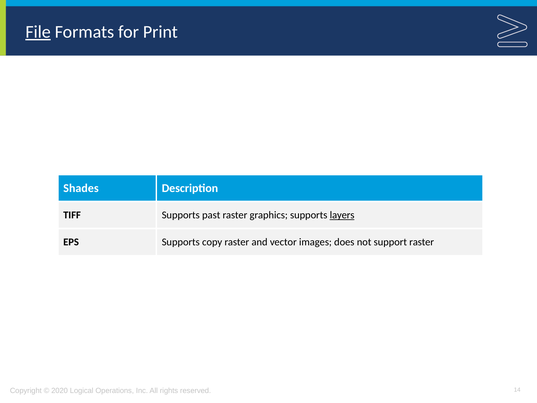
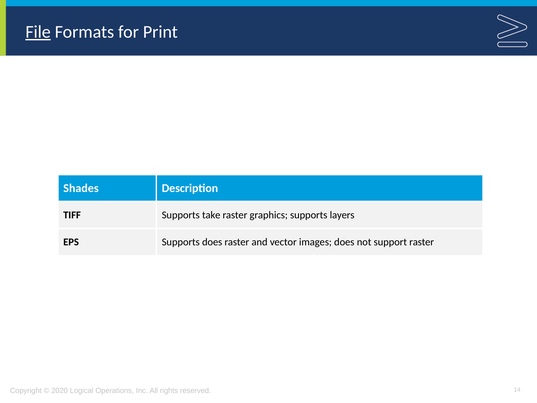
past: past -> take (211, 215)
layers underline: present -> none (342, 215)
Supports copy: copy -> does (212, 242)
